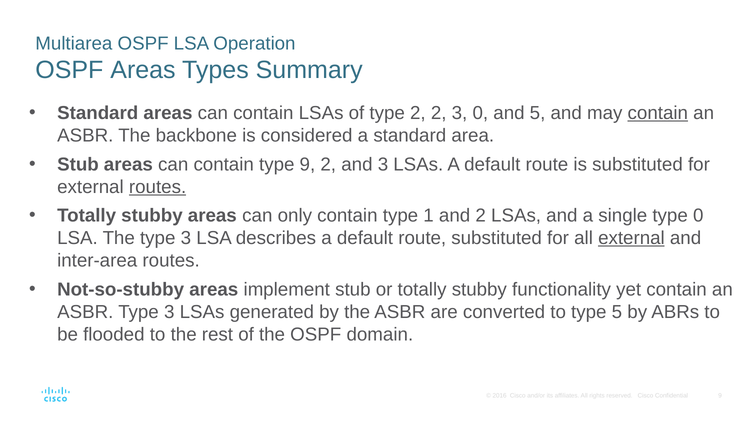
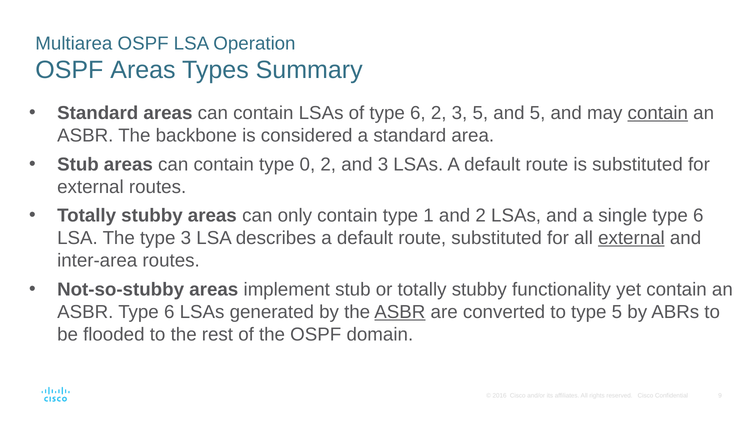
of type 2: 2 -> 6 (418, 113)
3 0: 0 -> 5 (480, 113)
type 9: 9 -> 0 (307, 164)
routes underline: present -> none (158, 187)
single type 0: 0 -> 6 (698, 216)
ASBR Type 3: 3 -> 6 (169, 312)
ASBR underline: none -> present (400, 312)
